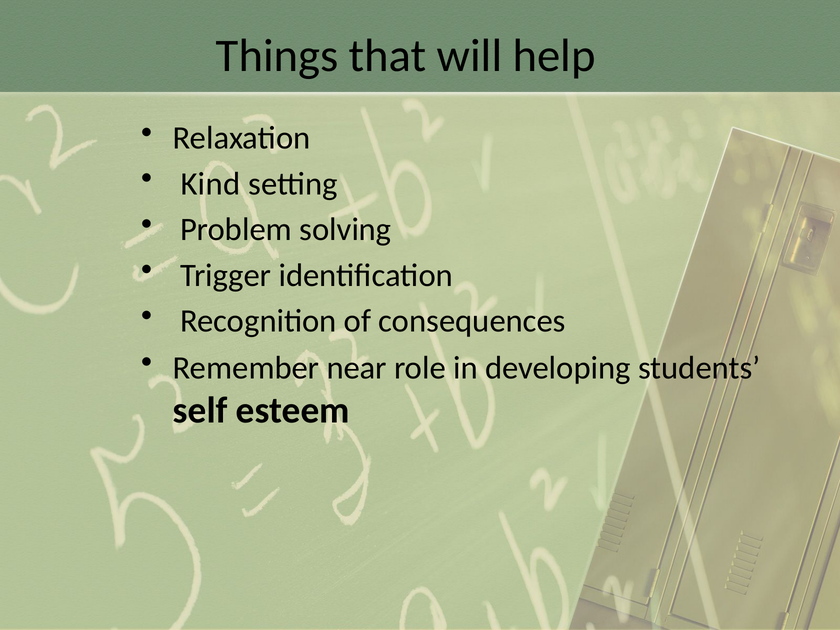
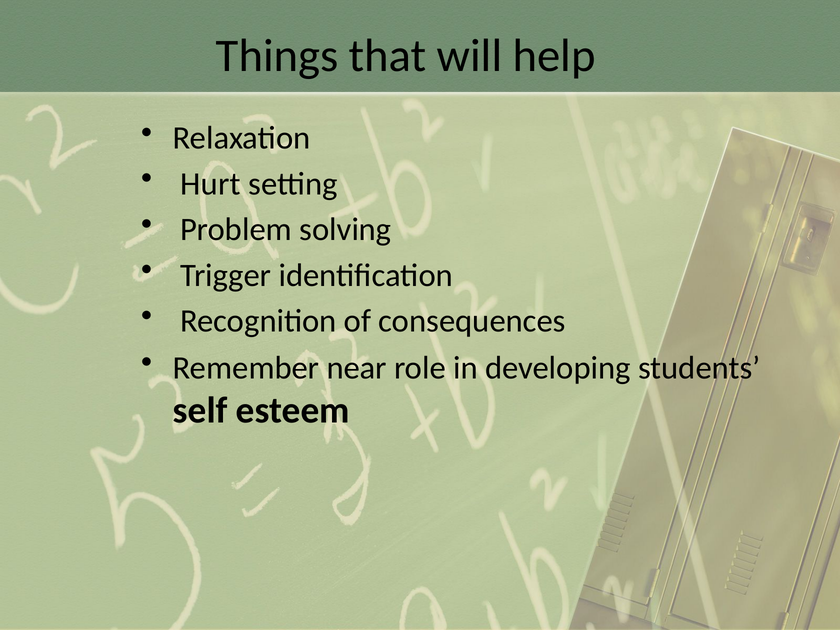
Kind: Kind -> Hurt (210, 184)
